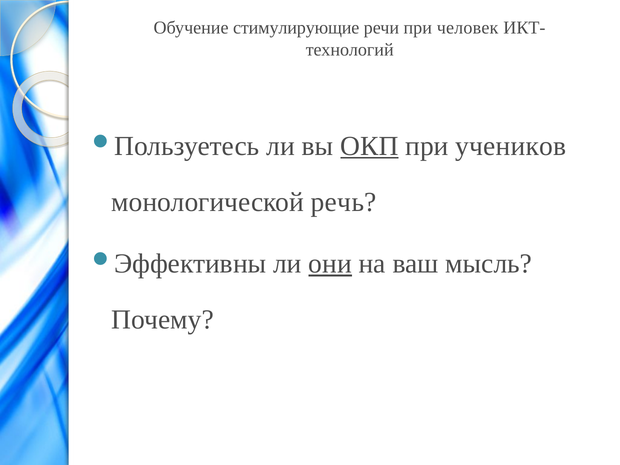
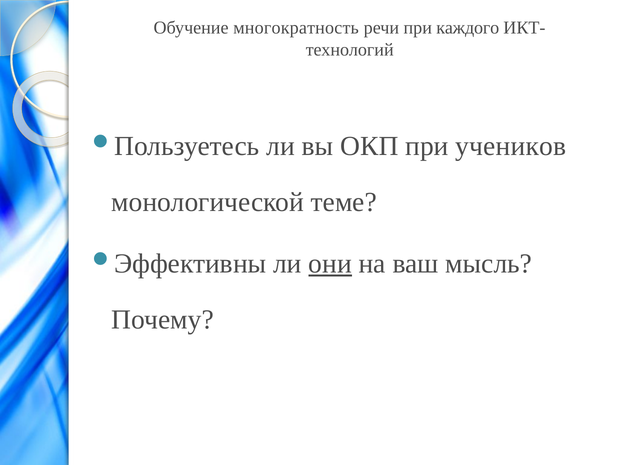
стимулирующие: стимулирующие -> многократность (296, 28)
человек: человек -> каждого (468, 28)
ОКП underline: present -> none (369, 146)
речь: речь -> теме (344, 202)
